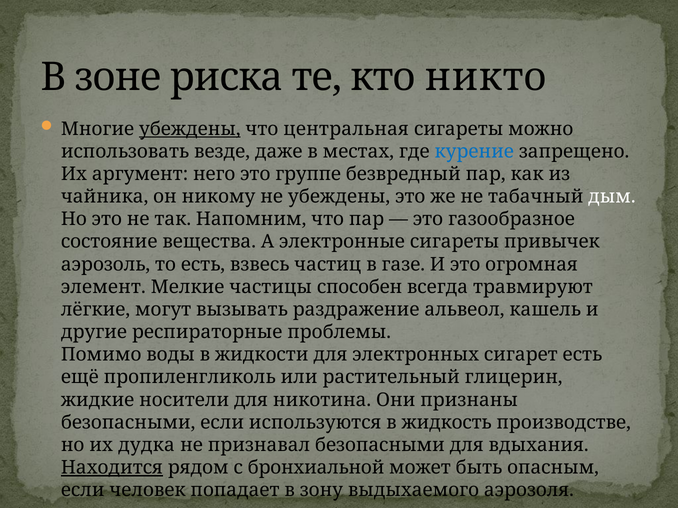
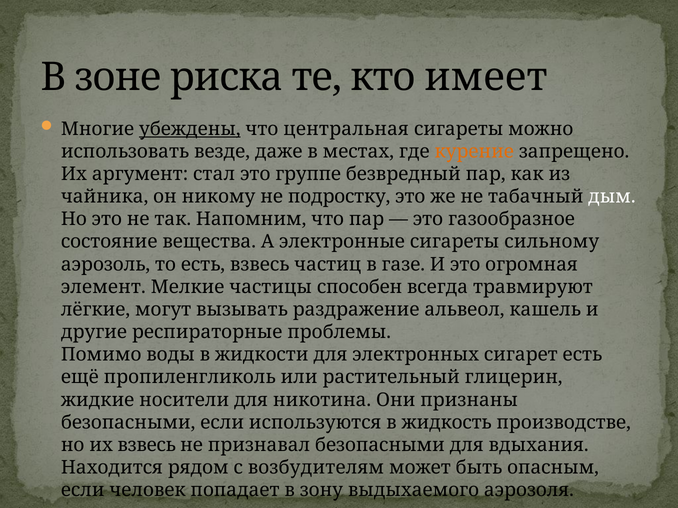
никто: никто -> имеет (486, 77)
курение colour: blue -> orange (474, 152)
него: него -> стал (214, 174)
не убеждены: убеждены -> подростку (339, 197)
привычек: привычек -> сильному (552, 242)
их дудка: дудка -> взвесь (147, 445)
Находится underline: present -> none (112, 468)
бронхиальной: бронхиальной -> возбудителям (316, 468)
